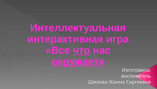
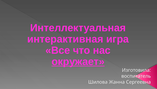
что underline: present -> none (81, 50)
